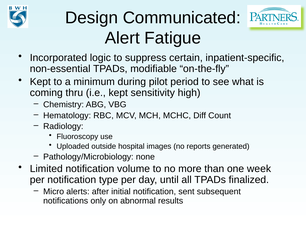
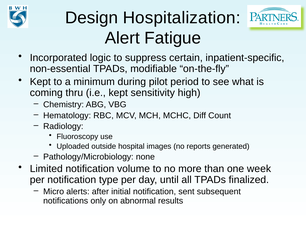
Communicated: Communicated -> Hospitalization (182, 18)
